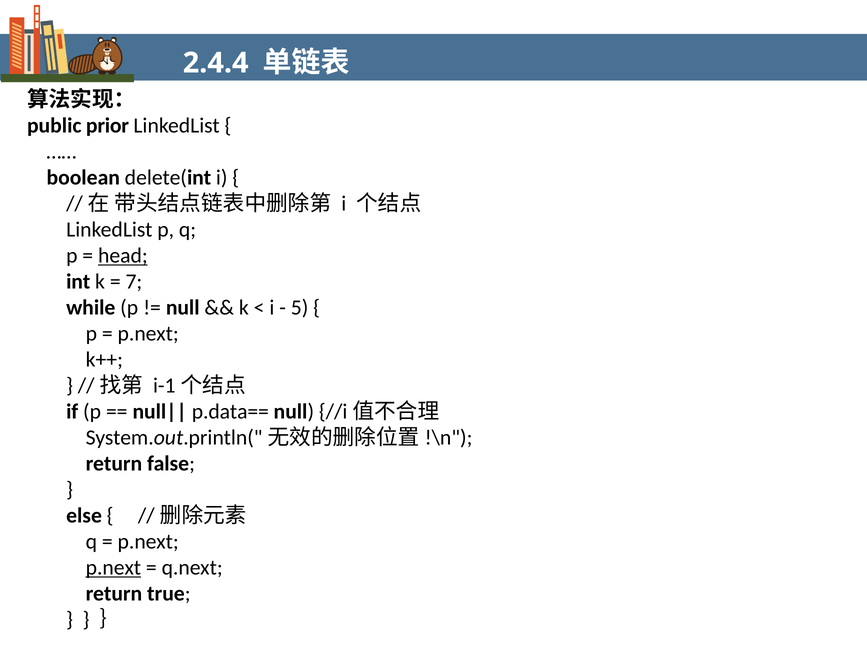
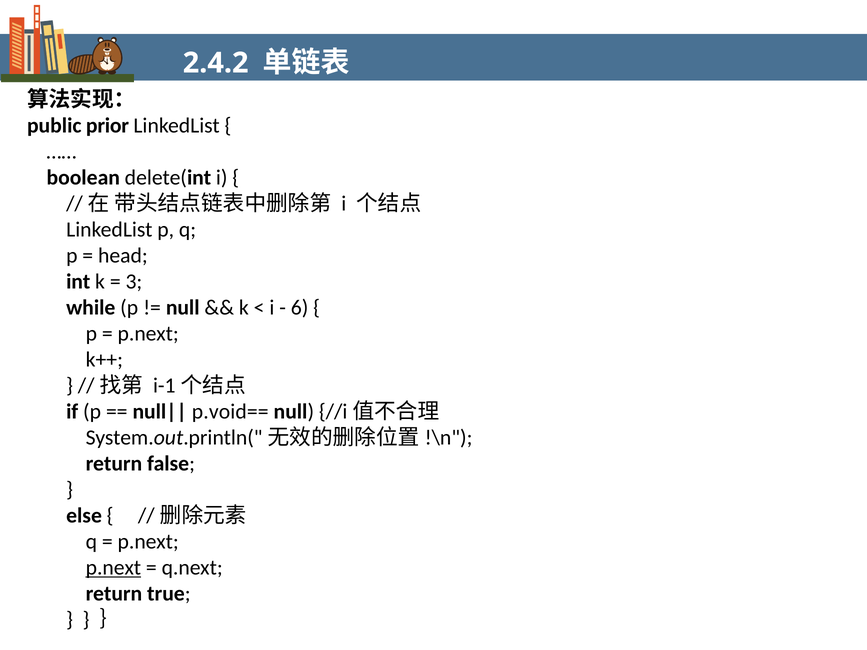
2.4.4: 2.4.4 -> 2.4.2 (216, 63)
head underline: present -> none (123, 256)
7: 7 -> 3 (134, 282)
5: 5 -> 6 (300, 308)
p.data==: p.data== -> p.void== (230, 412)
